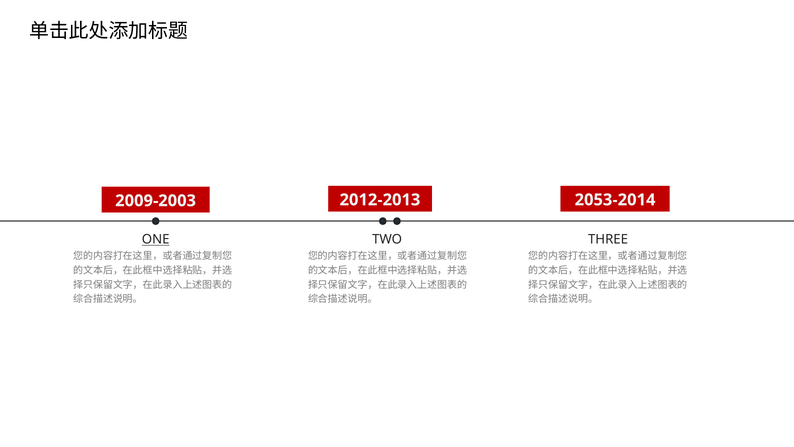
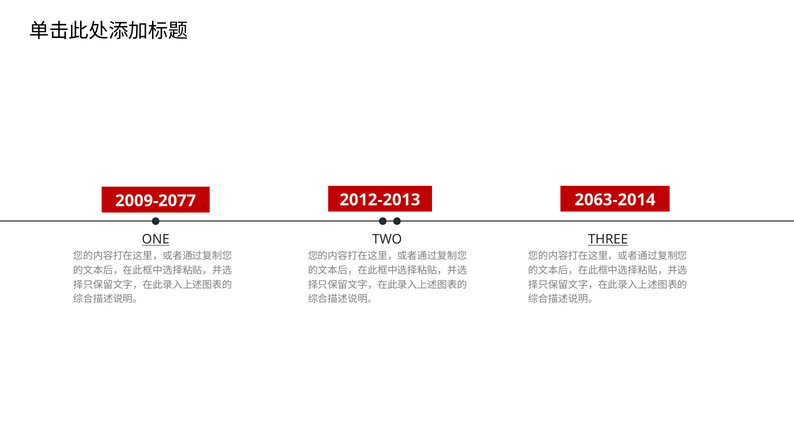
2009-2003: 2009-2003 -> 2009-2077 (156, 201)
2053-2014: 2053-2014 -> 2063-2014 (615, 200)
THREE underline: none -> present (608, 239)
